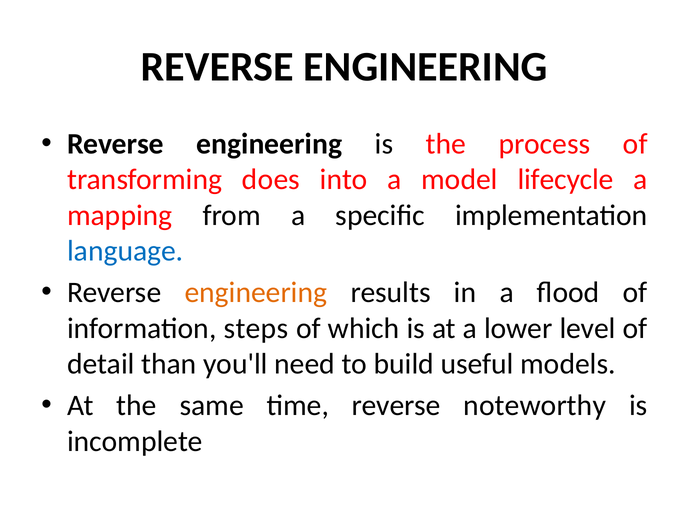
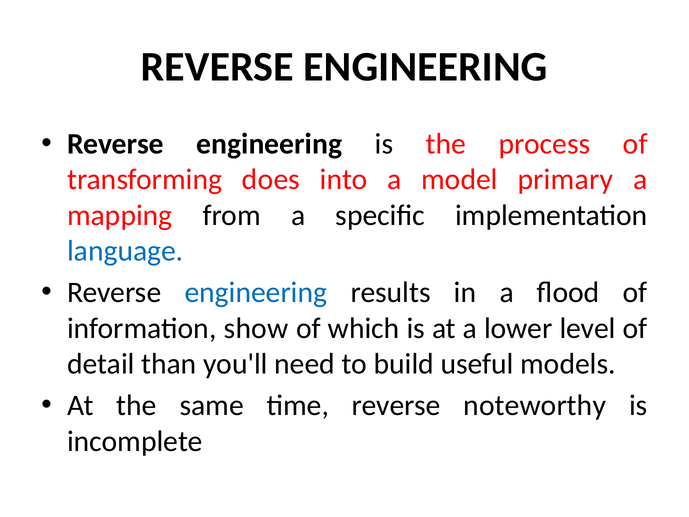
lifecycle: lifecycle -> primary (565, 180)
engineering colour: orange -> blue (256, 292)
steps: steps -> show (256, 328)
